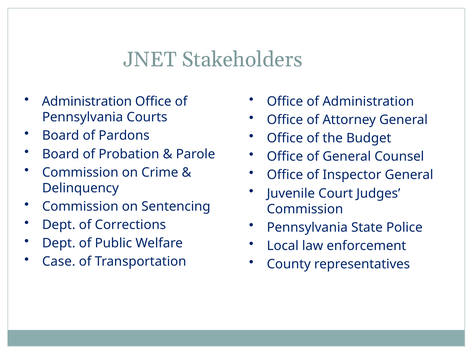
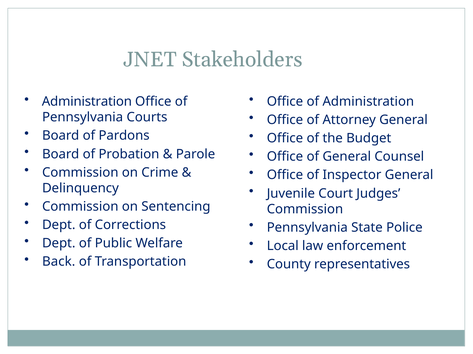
Case: Case -> Back (59, 262)
